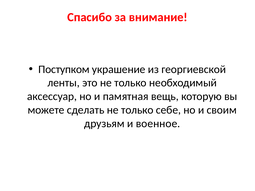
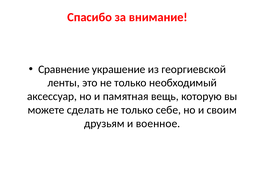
Поступком: Поступком -> Сравнение (64, 69)
